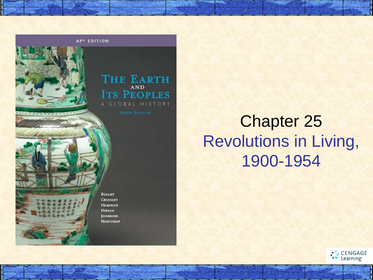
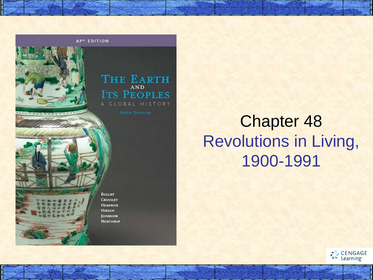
25: 25 -> 48 (313, 121)
1900-1954: 1900-1954 -> 1900-1991 (281, 161)
